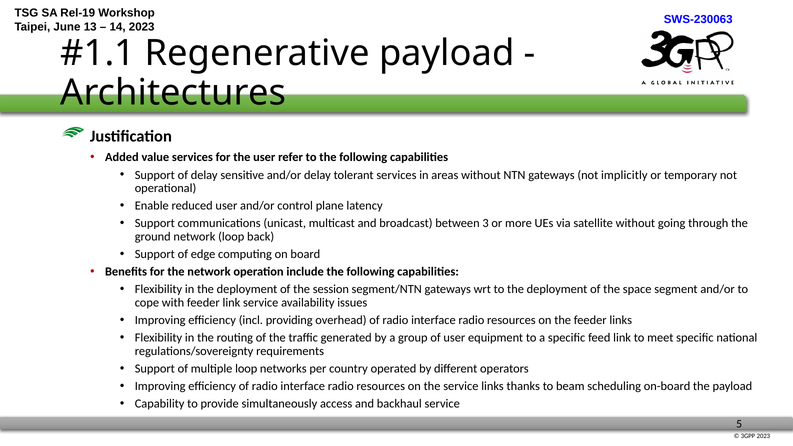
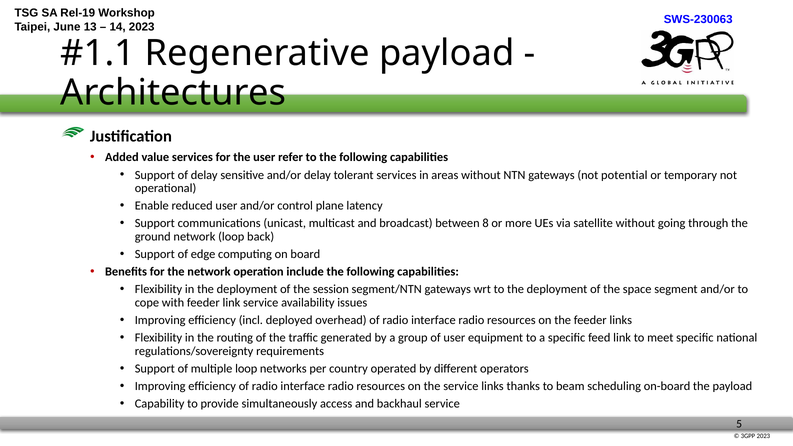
implicitly: implicitly -> potential (624, 175)
3: 3 -> 8 (486, 223)
providing: providing -> deployed (289, 320)
